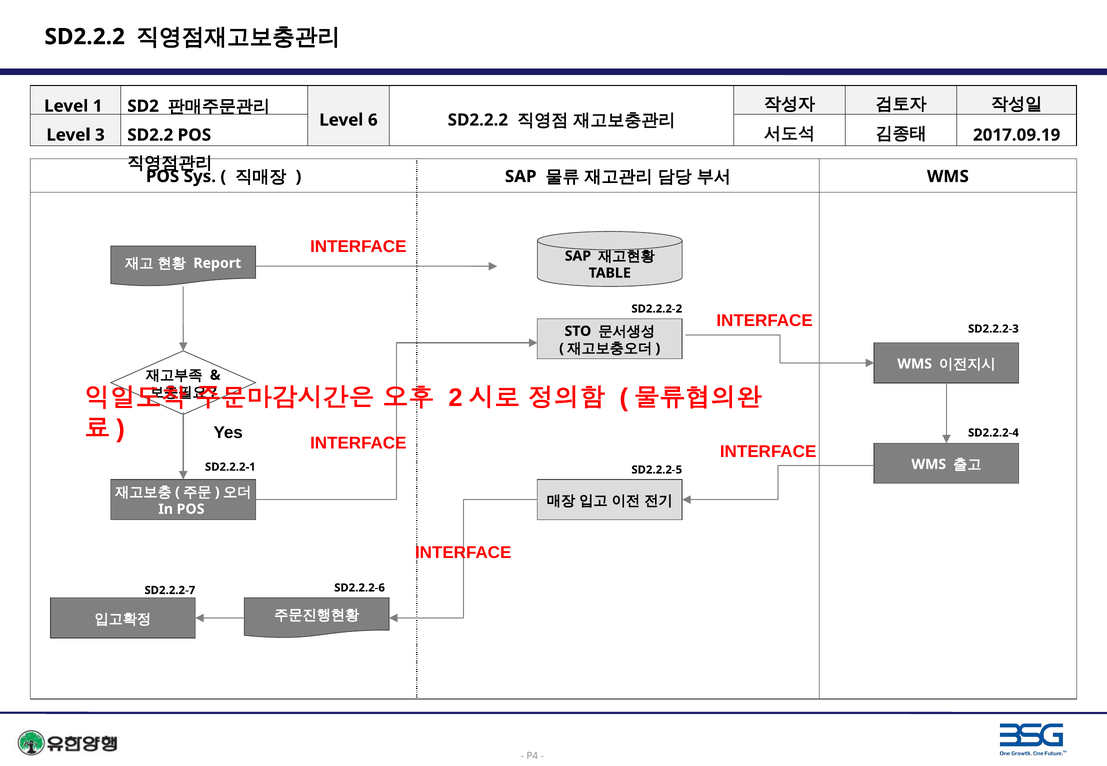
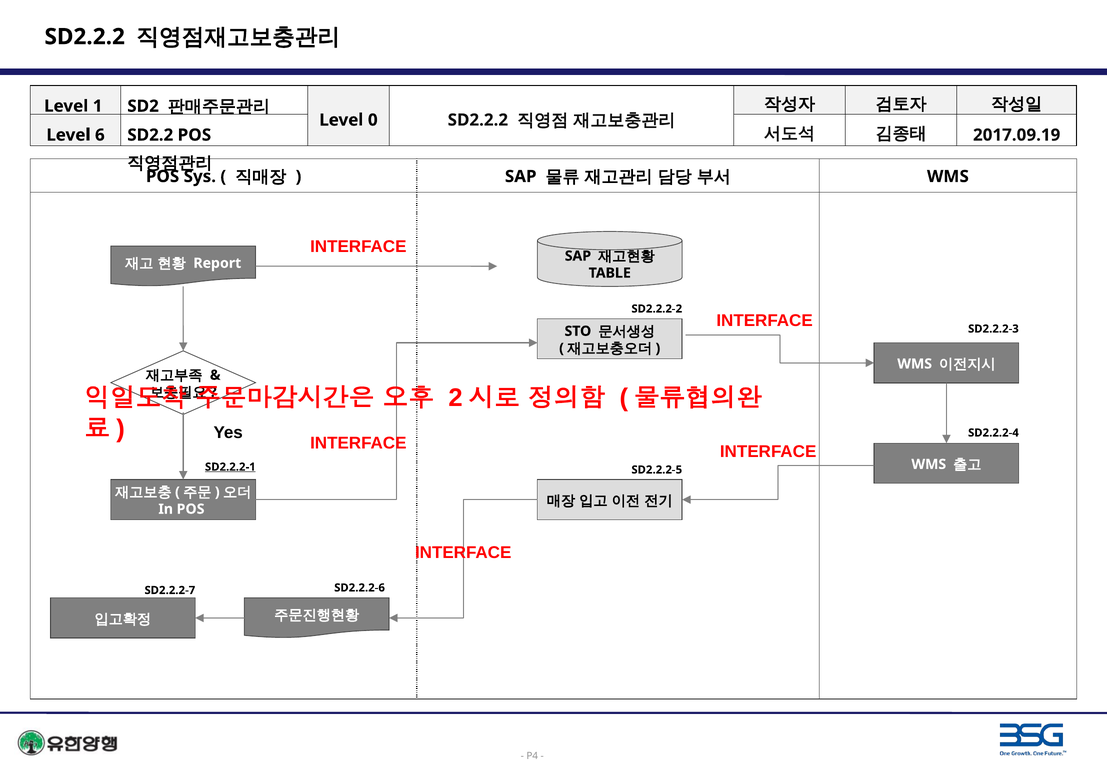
6: 6 -> 0 (373, 120)
3: 3 -> 6 (100, 135)
SD2.2.2-1 underline: none -> present (230, 467)
